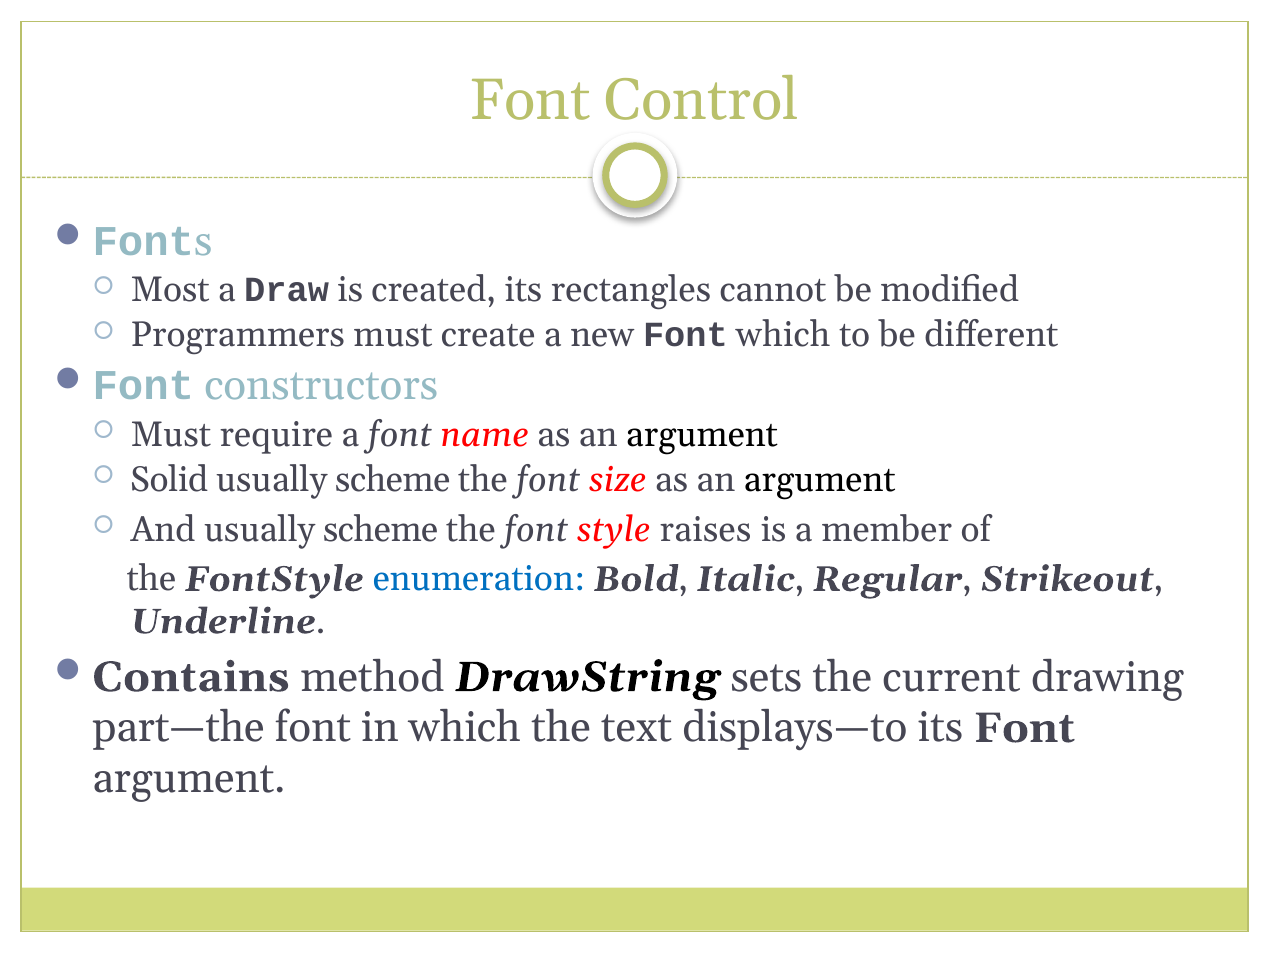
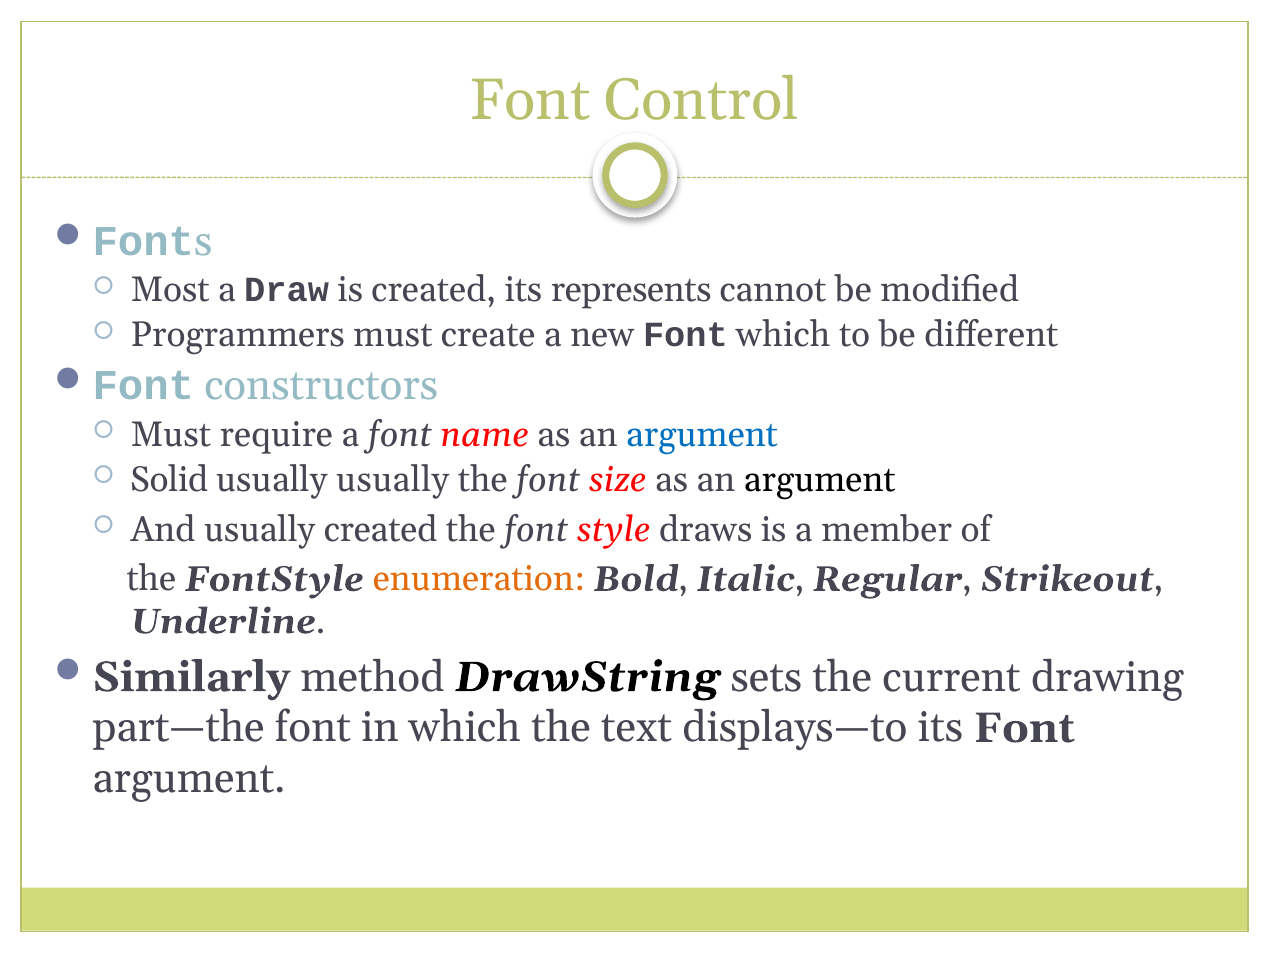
rectangles: rectangles -> represents (631, 290)
argument colour: black -> blue (702, 434)
scheme: scheme -> usually (392, 480)
And usually scheme: scheme -> created (381, 530)
raises: raises -> draws (706, 530)
enumeration colour: blue -> orange (479, 579)
Contains: Contains -> Similarly (191, 677)
